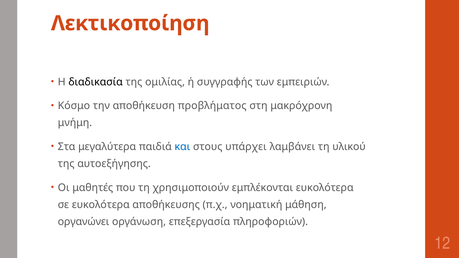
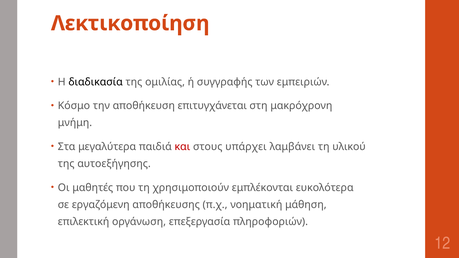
προβλήματος: προβλήματος -> επιτυγχάνεται (212, 106)
και colour: blue -> red (182, 147)
σε ευκολότερα: ευκολότερα -> εργαζόμενη (101, 205)
οργανώνει: οργανώνει -> επιλεκτική (84, 222)
